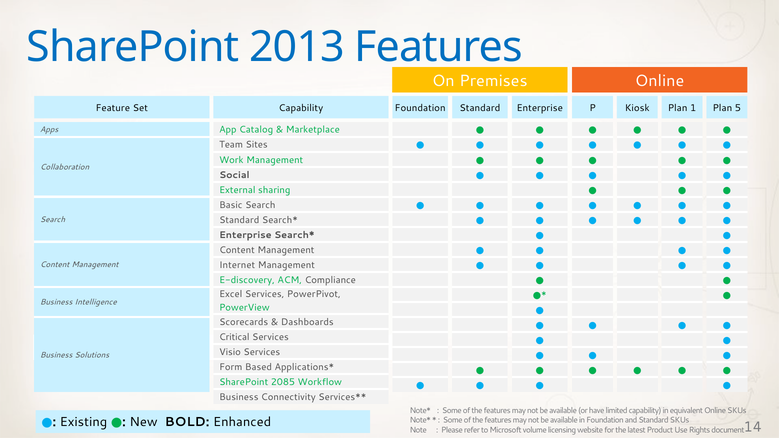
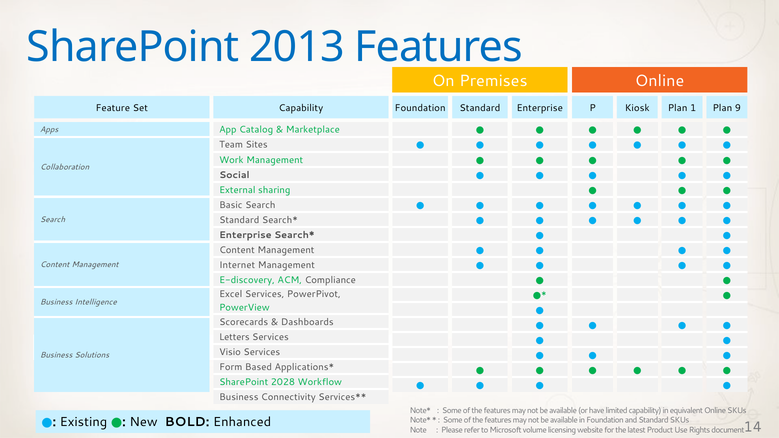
5: 5 -> 9 (738, 108)
Critical: Critical -> Letters (234, 337)
2085: 2085 -> 2028 (283, 382)
